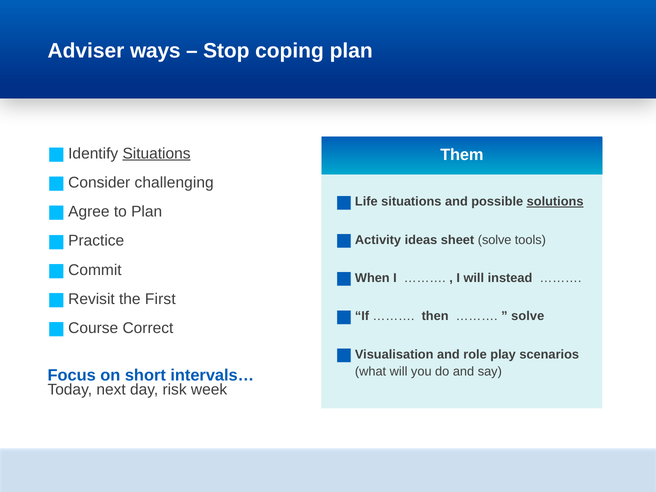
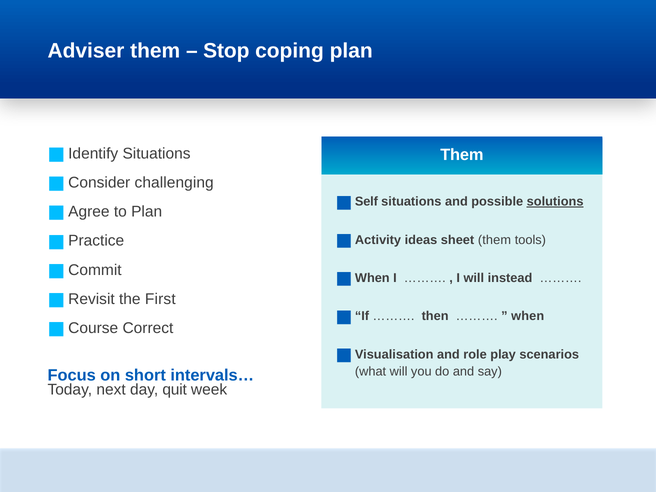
Adviser ways: ways -> them (155, 51)
Situations underline: present -> none (157, 153)
Life: Life -> Self (366, 202)
sheet solve: solve -> them (495, 240)
solve: solve -> when (528, 316)
risk: risk -> quit (175, 389)
